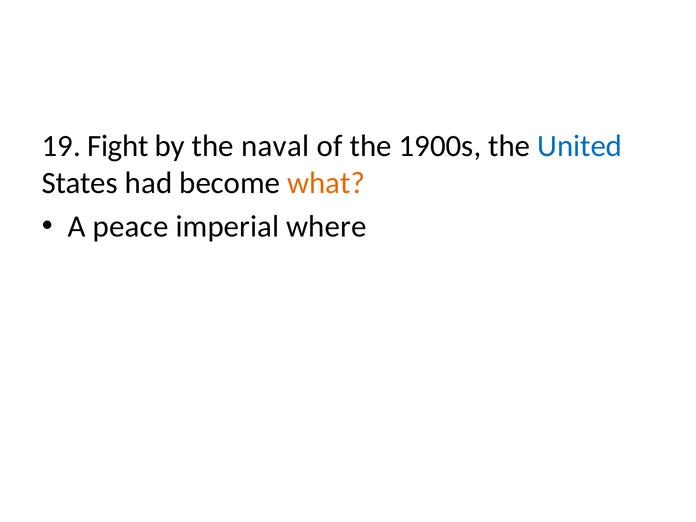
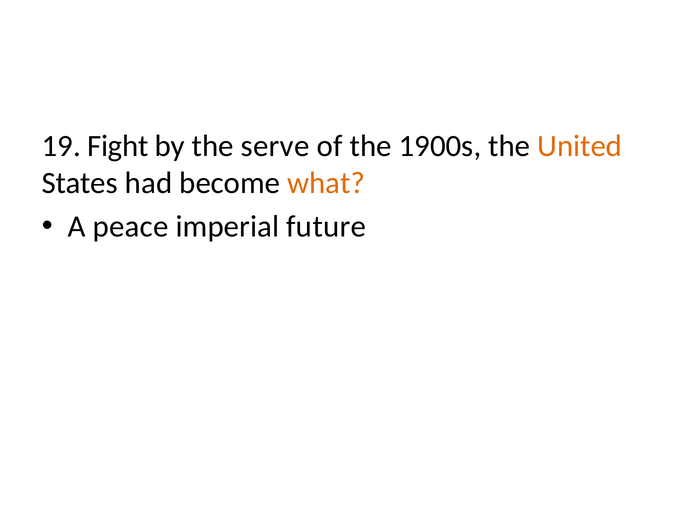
naval: naval -> serve (275, 146)
United colour: blue -> orange (580, 146)
where: where -> future (326, 226)
